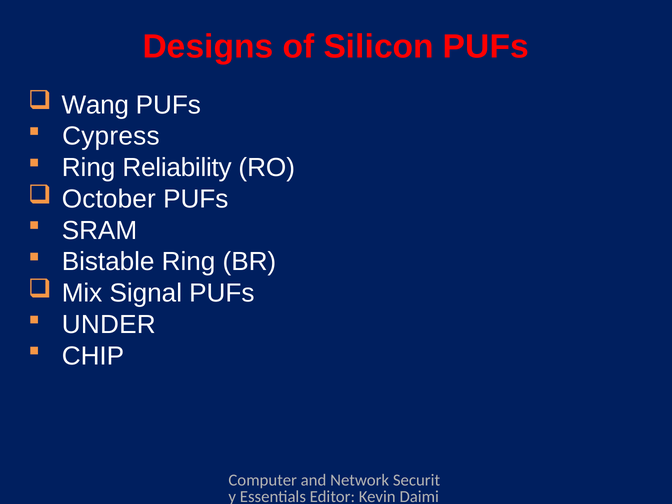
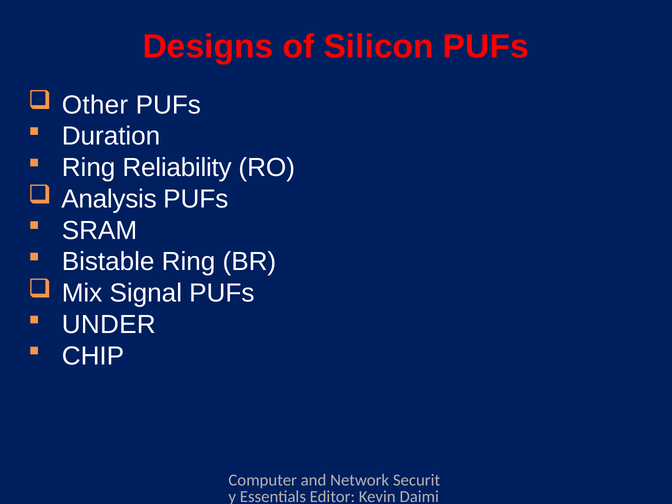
Wang: Wang -> Other (95, 105)
Cypress: Cypress -> Duration (111, 136)
October: October -> Analysis (109, 199)
